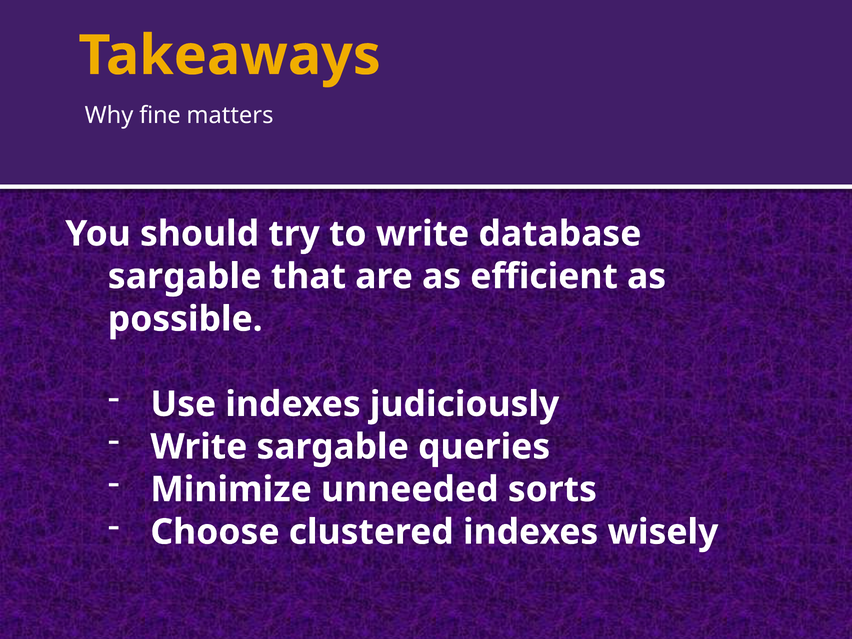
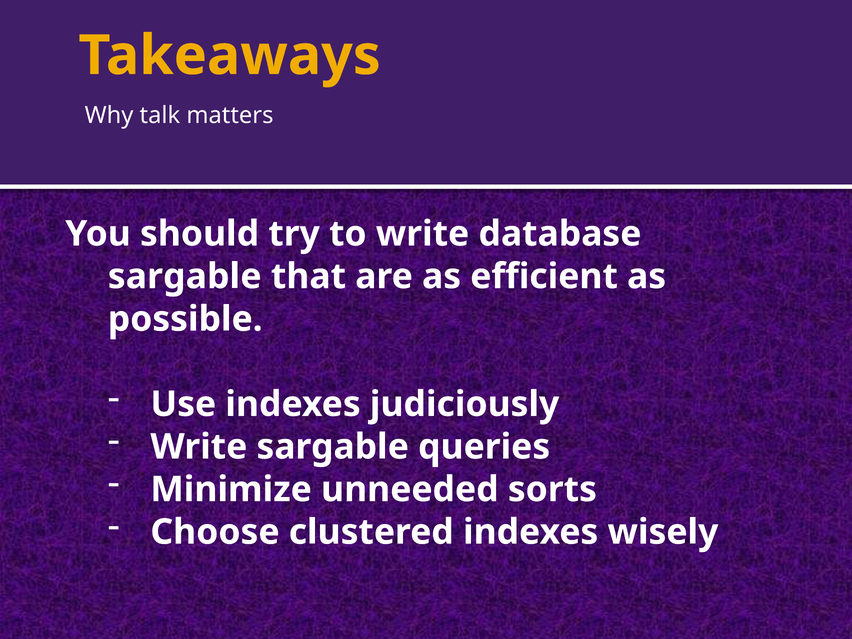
fine: fine -> talk (160, 115)
